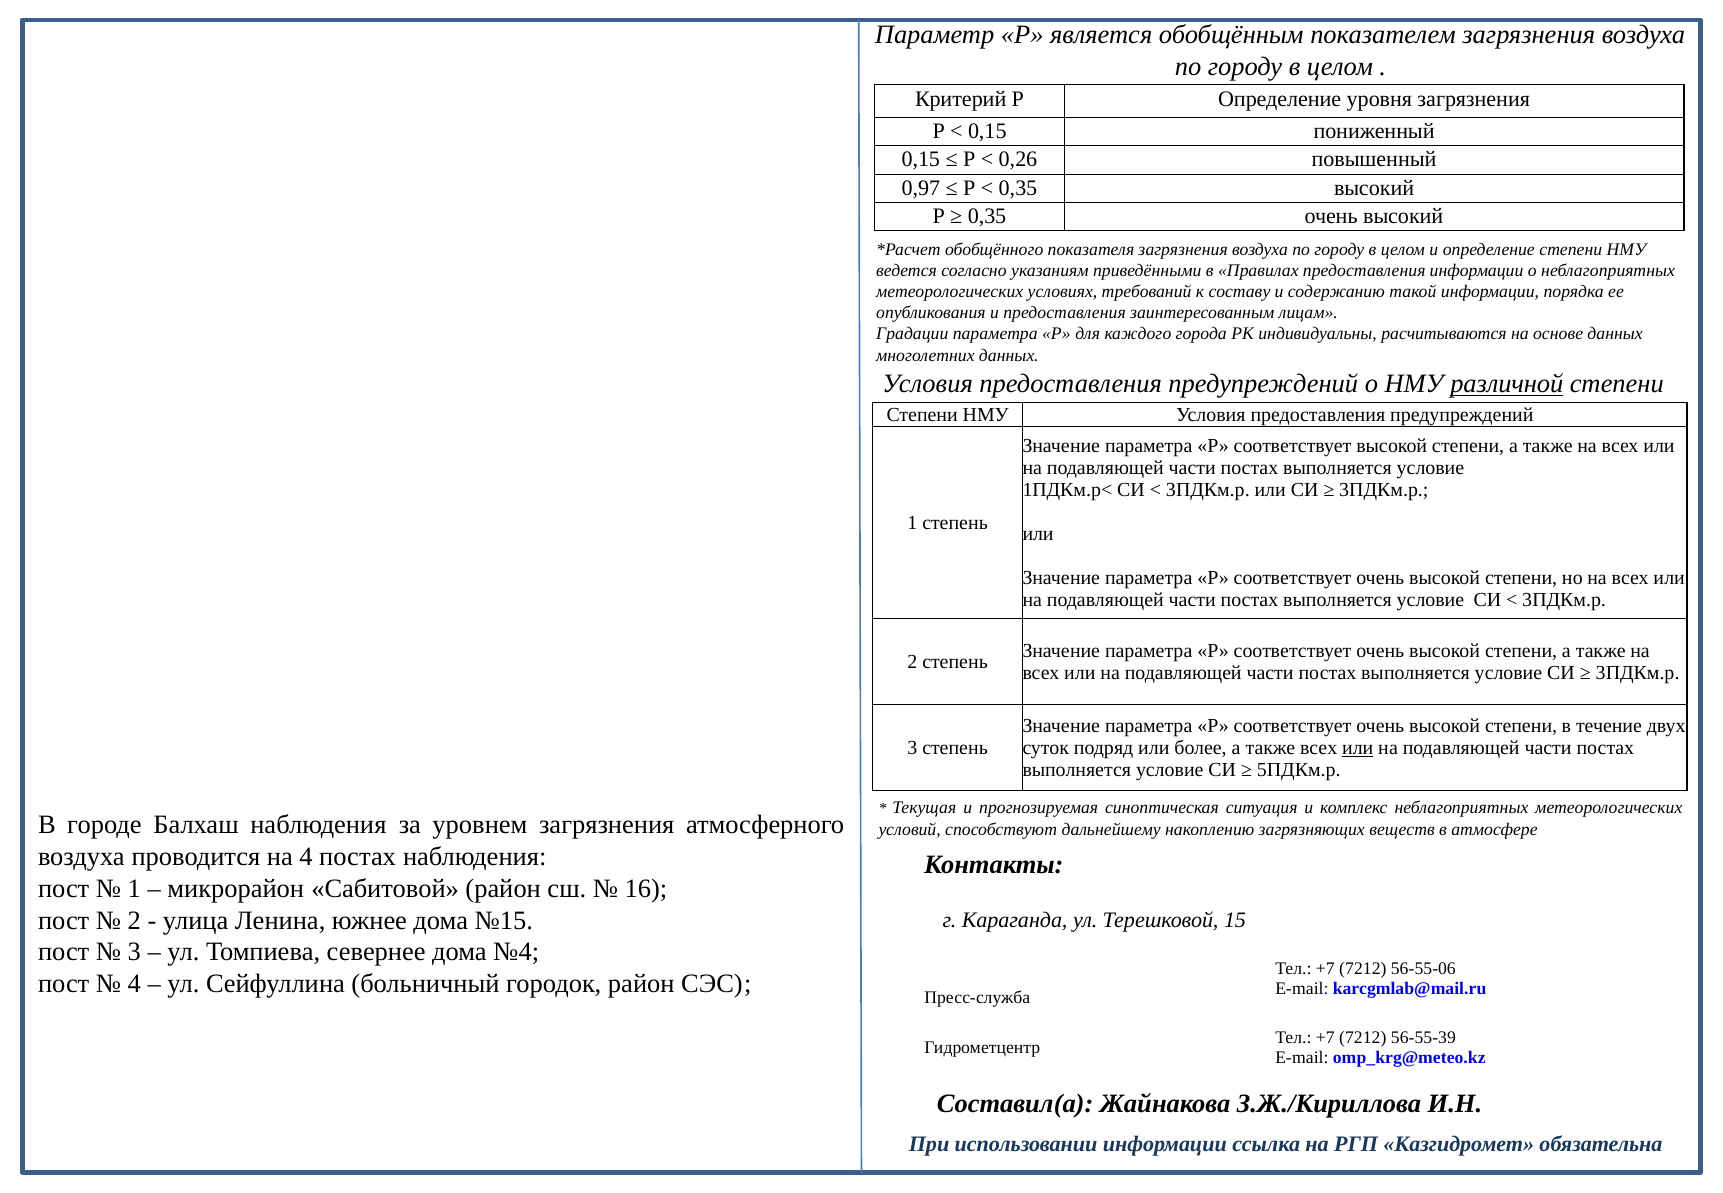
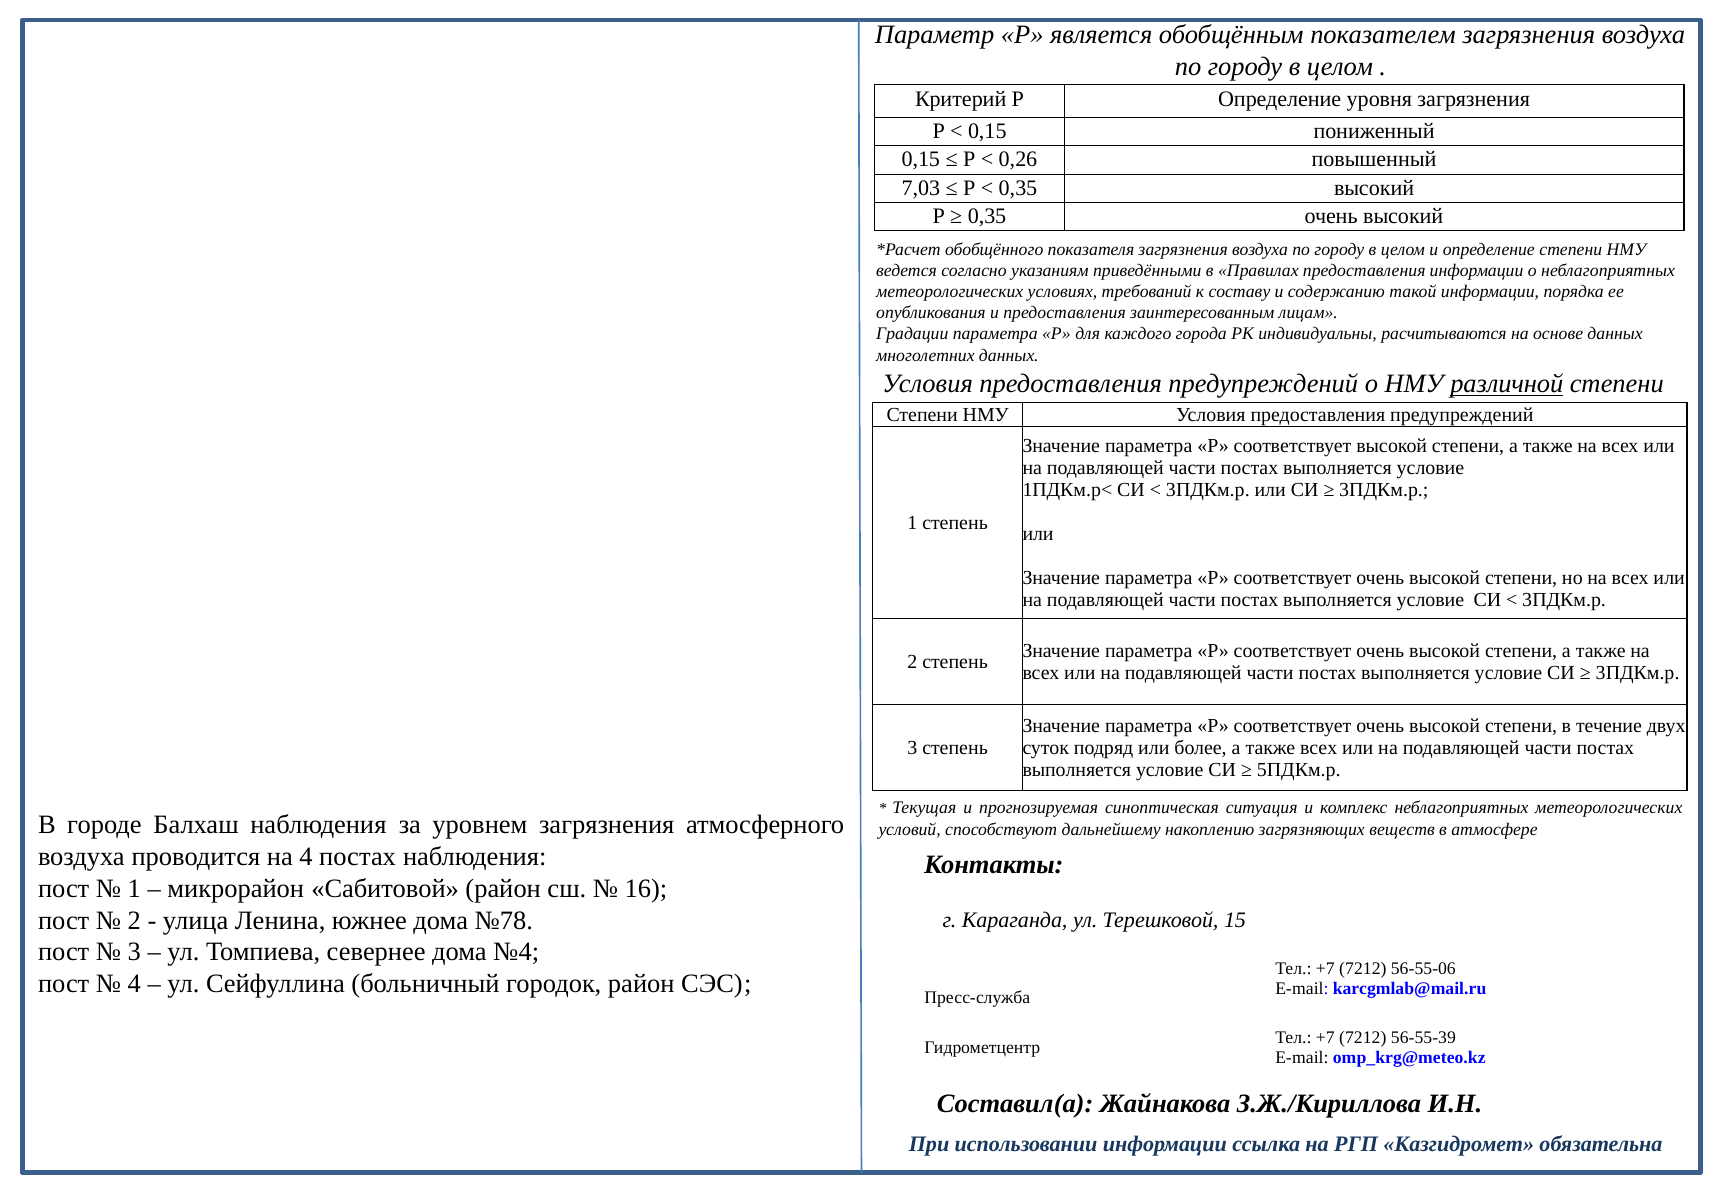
0,97: 0,97 -> 7,03 (921, 188)
или underline: present -> none (1358, 748)
№15: №15 -> №78 (504, 920)
